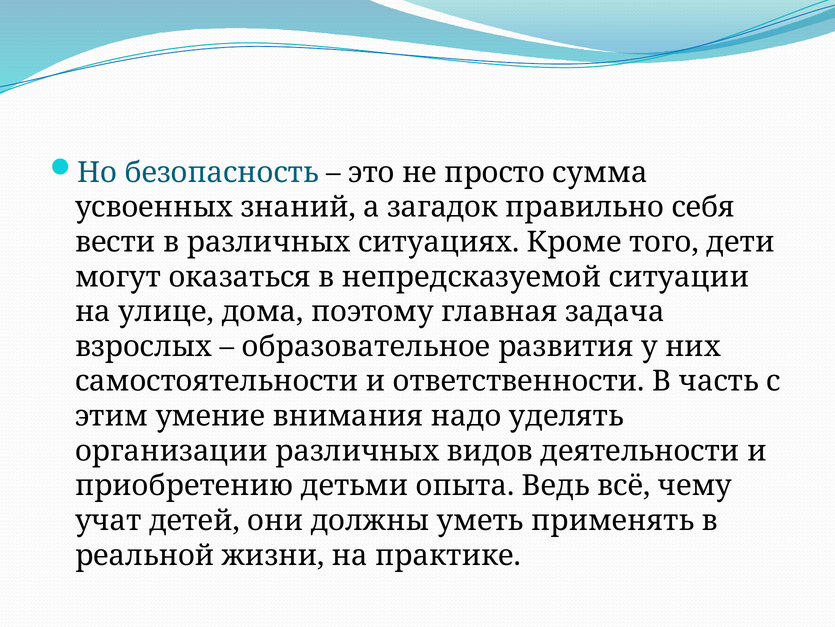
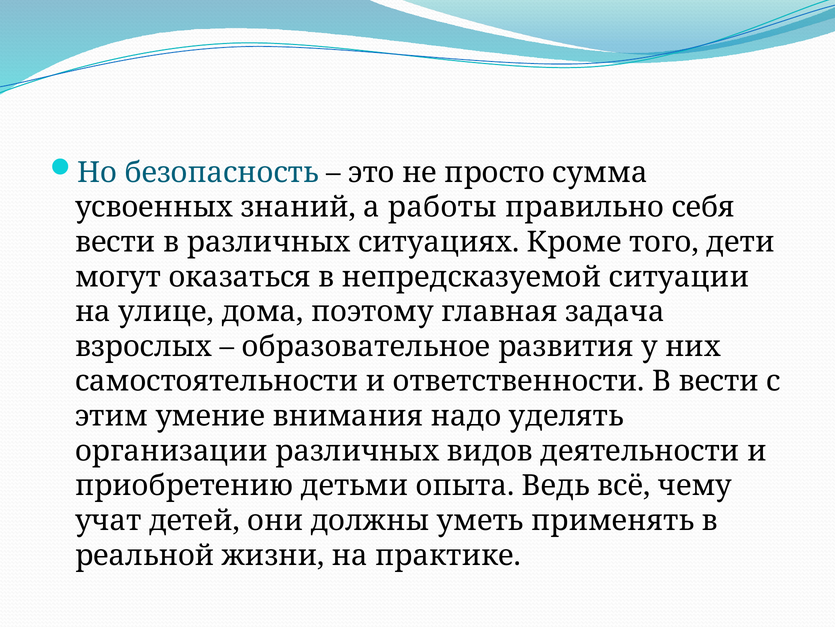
загадок: загадок -> работы (442, 207)
В часть: часть -> вести (719, 381)
